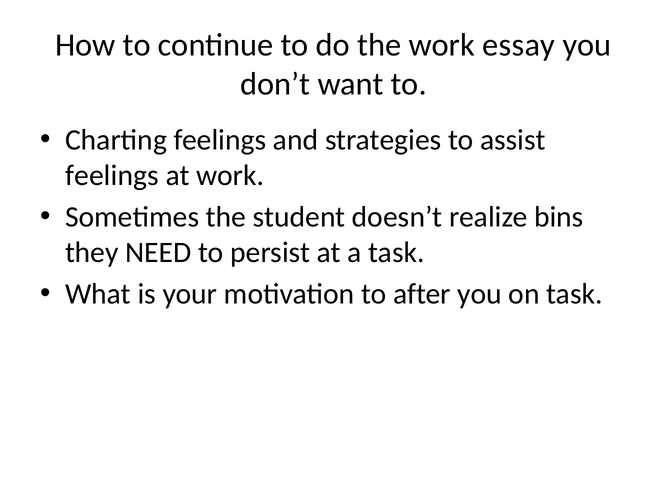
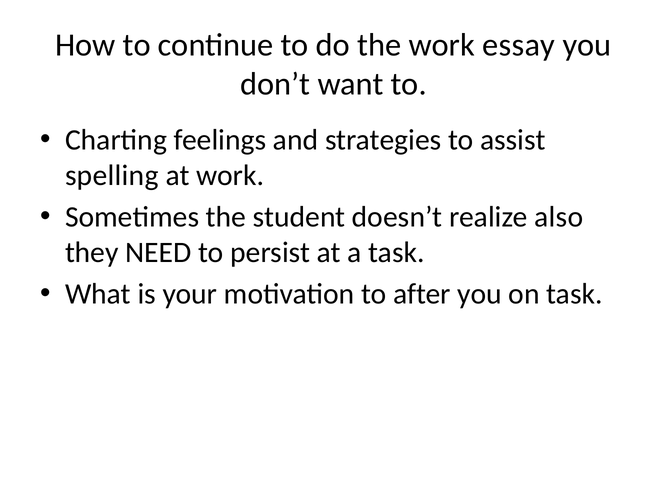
feelings: feelings -> spelling (112, 176)
bins: bins -> also (559, 217)
